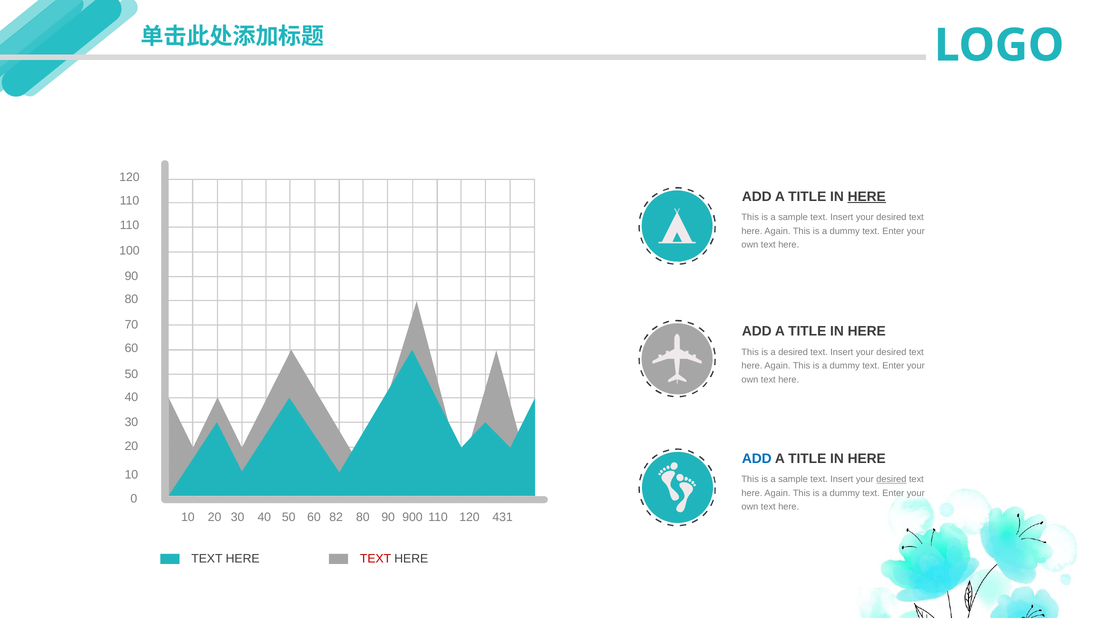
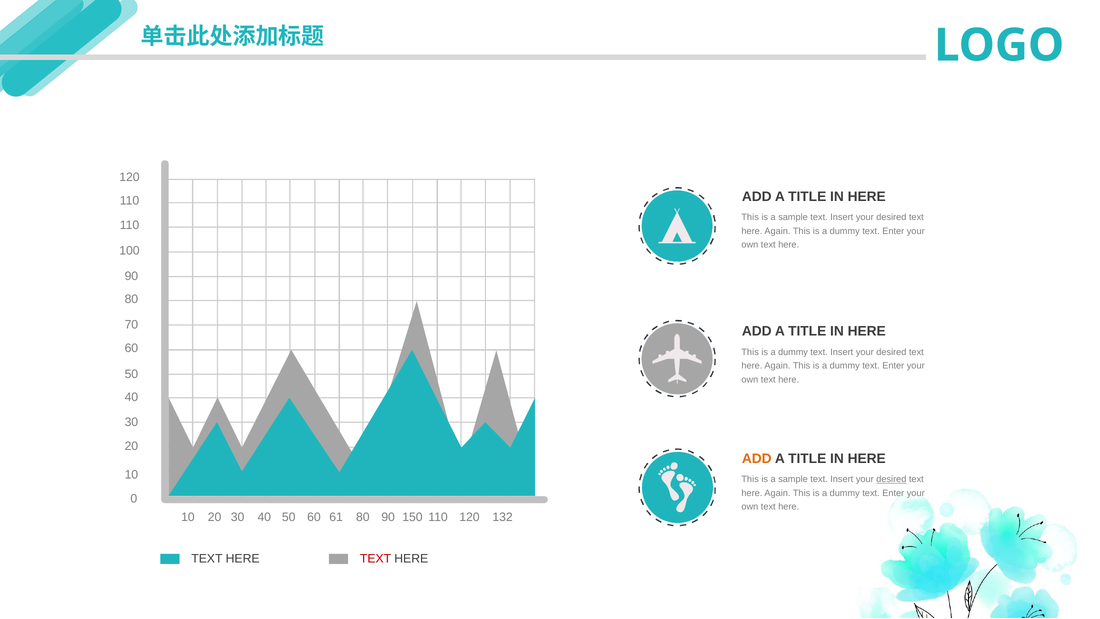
HERE underline: present -> none (867, 196)
desired: desired -> dummy (793, 352)
ADD colour: blue -> orange (757, 458)
82: 82 -> 61 (336, 517)
900: 900 -> 150 (412, 517)
431: 431 -> 132 (503, 517)
